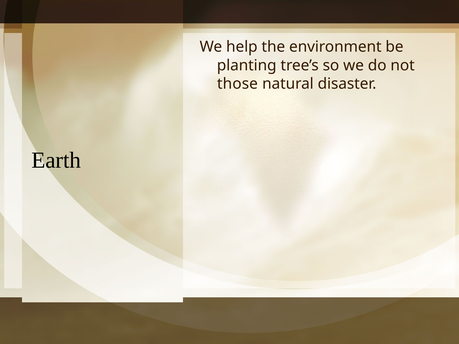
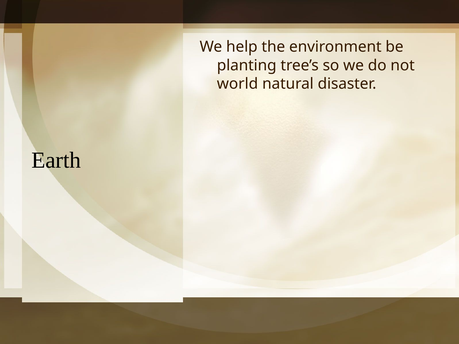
those: those -> world (238, 84)
